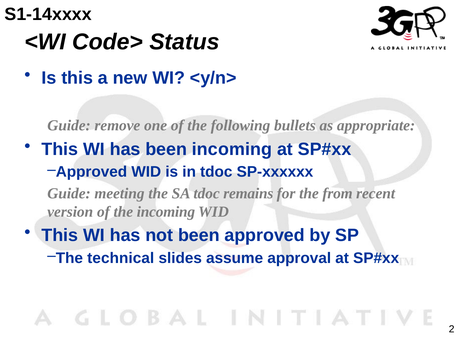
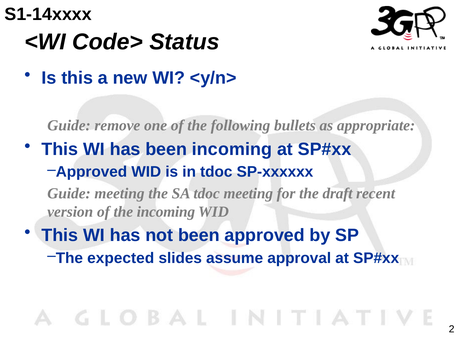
tdoc remains: remains -> meeting (248, 193)
from: from -> draft (338, 193)
technical: technical -> expected (121, 258)
